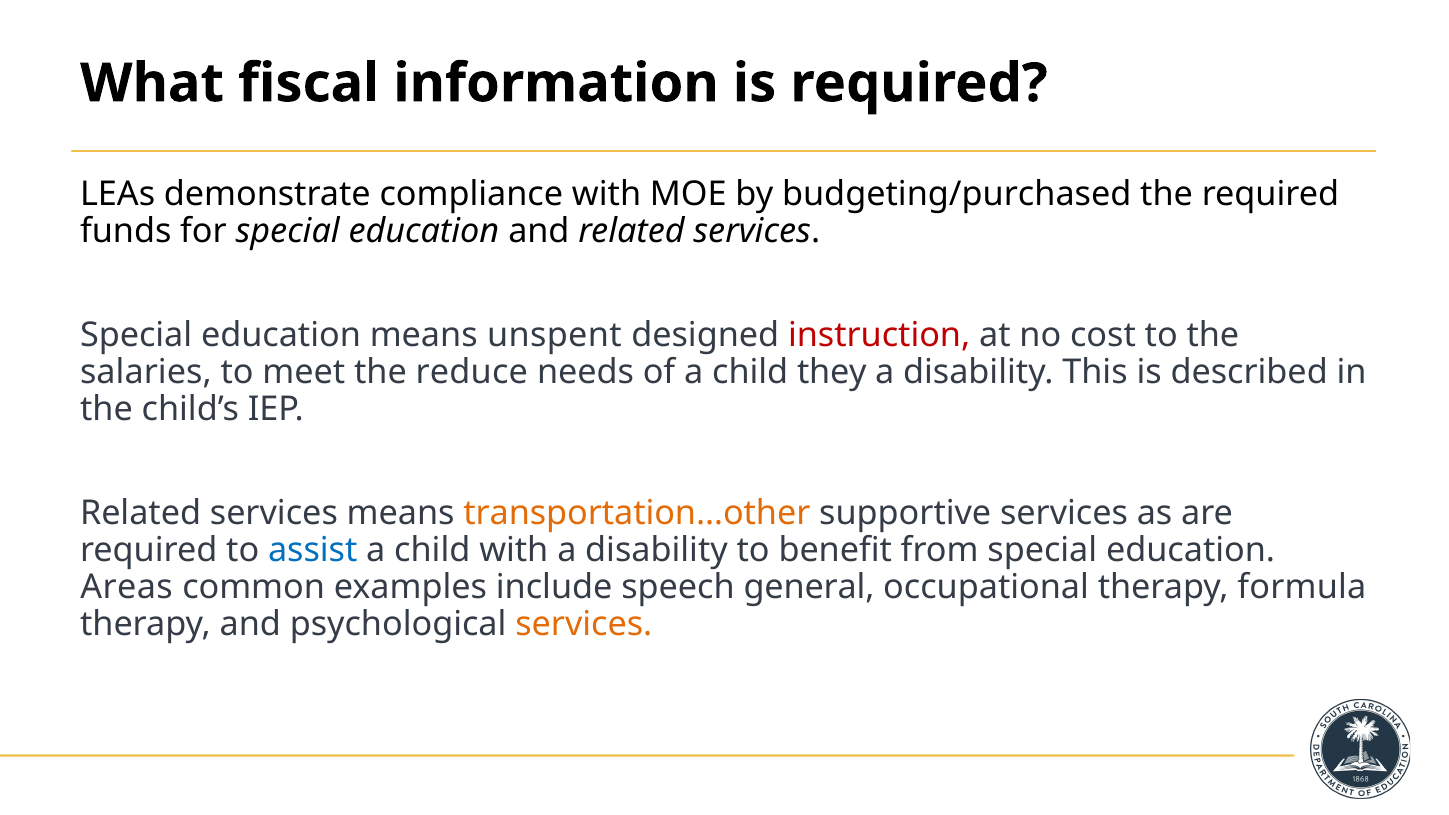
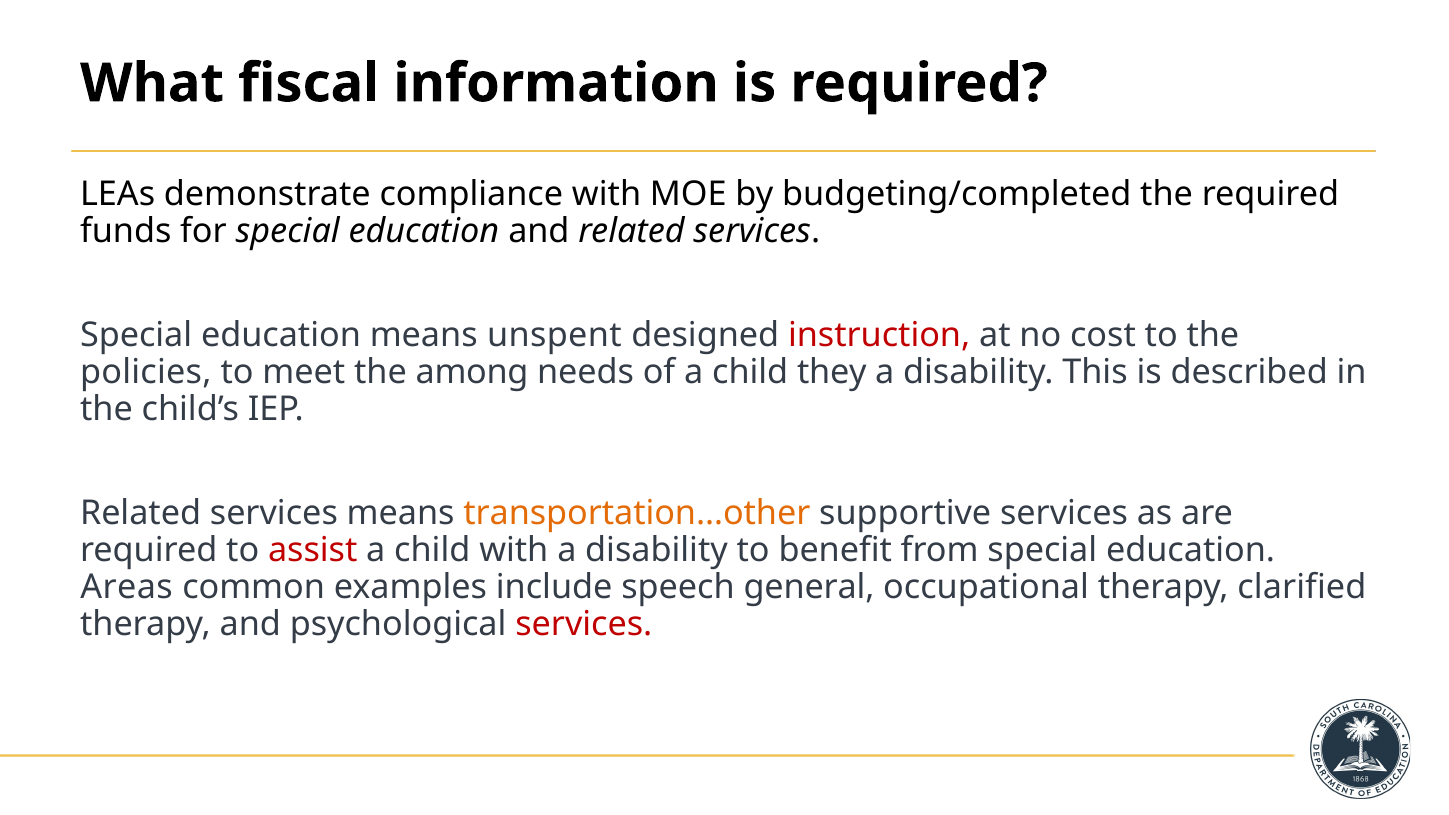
budgeting/purchased: budgeting/purchased -> budgeting/completed (957, 194)
salaries: salaries -> policies (146, 372)
reduce: reduce -> among (472, 372)
assist colour: blue -> red (313, 550)
formula: formula -> clarified (1302, 587)
services colour: orange -> red (584, 624)
